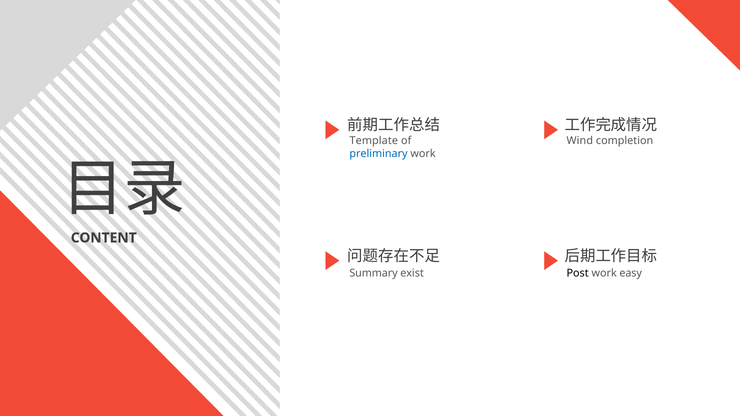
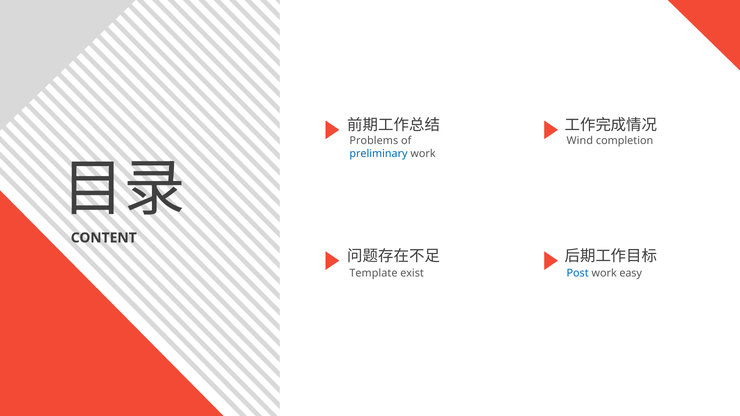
Template: Template -> Problems (374, 141)
Summary: Summary -> Template (373, 273)
Post colour: black -> blue (578, 273)
